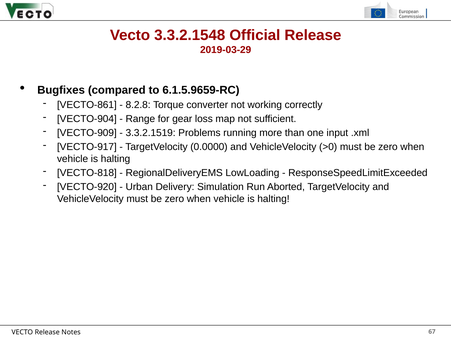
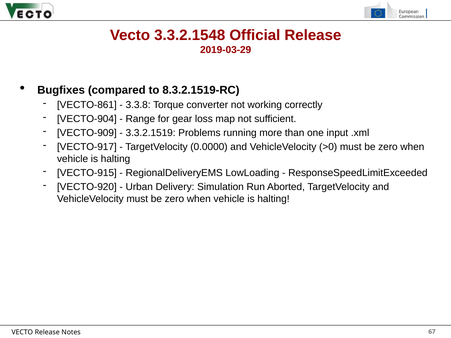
6.1.5.9659-RC: 6.1.5.9659-RC -> 8.3.2.1519-RC (201, 90)
8.2.8: 8.2.8 -> 3.3.8 (138, 105)
VECTO-818: VECTO-818 -> VECTO-915 (87, 173)
